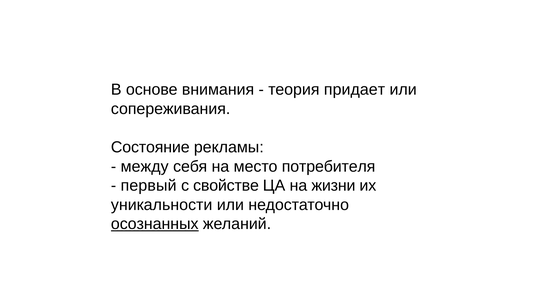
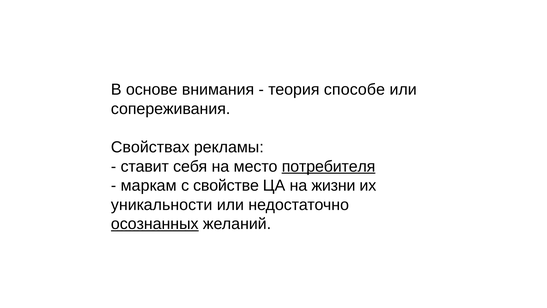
придает: придает -> способе (354, 90)
Состояние: Состояние -> Свойствах (150, 147)
между: между -> ставит (145, 166)
потребителя underline: none -> present (329, 166)
первый: первый -> маркам (149, 185)
